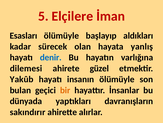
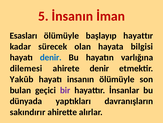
Elçilere: Elçilere -> İnsanın (72, 16)
başlayıp aldıkları: aldıkları -> hayattır (138, 35)
yanlış: yanlış -> bilgisi (142, 46)
ahirete güzel: güzel -> denir (99, 68)
bir colour: orange -> purple (65, 90)
